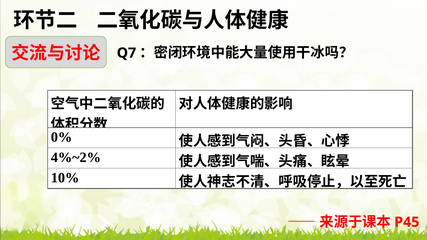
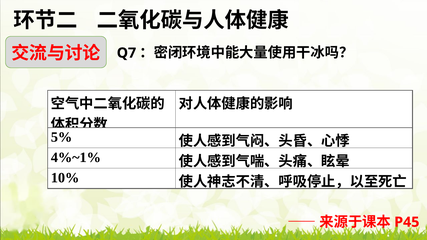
0%: 0% -> 5% (62, 137)
4%~2%: 4%~2% -> 4%~1% (76, 158)
